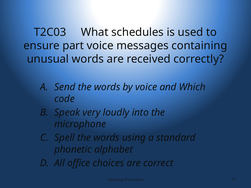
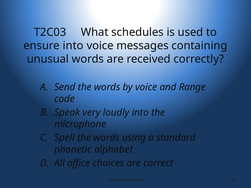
ensure part: part -> into (73, 46)
Which: Which -> Range (192, 87)
